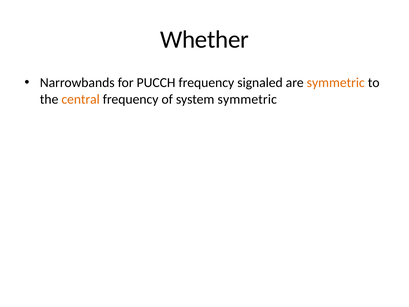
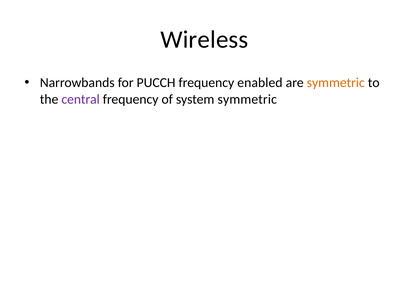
Whether: Whether -> Wireless (204, 40)
signaled: signaled -> enabled (260, 83)
central colour: orange -> purple (81, 99)
